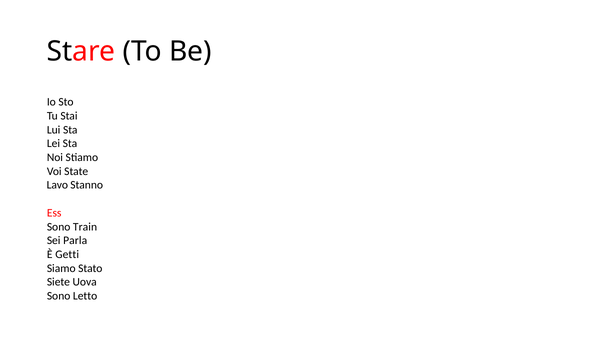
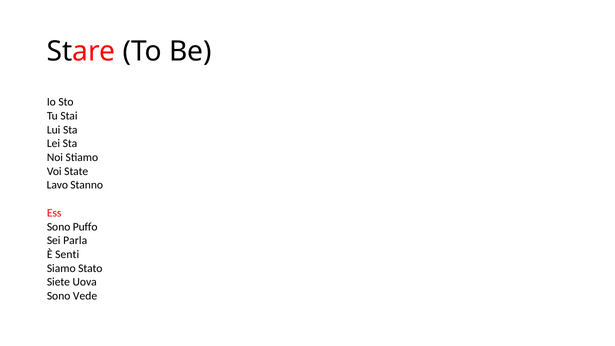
Train: Train -> Puffo (85, 227)
Getti: Getti -> Senti (67, 254)
Letto: Letto -> Vede (85, 296)
